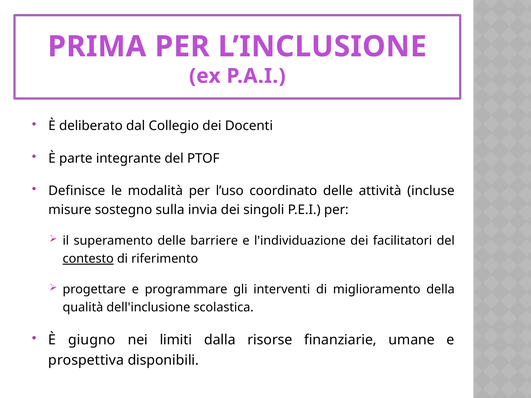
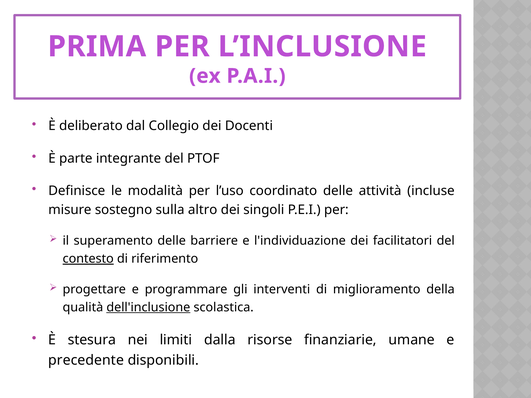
invia: invia -> altro (203, 210)
dell'inclusione underline: none -> present (148, 308)
giugno: giugno -> stesura (92, 340)
prospettiva: prospettiva -> precedente (86, 360)
